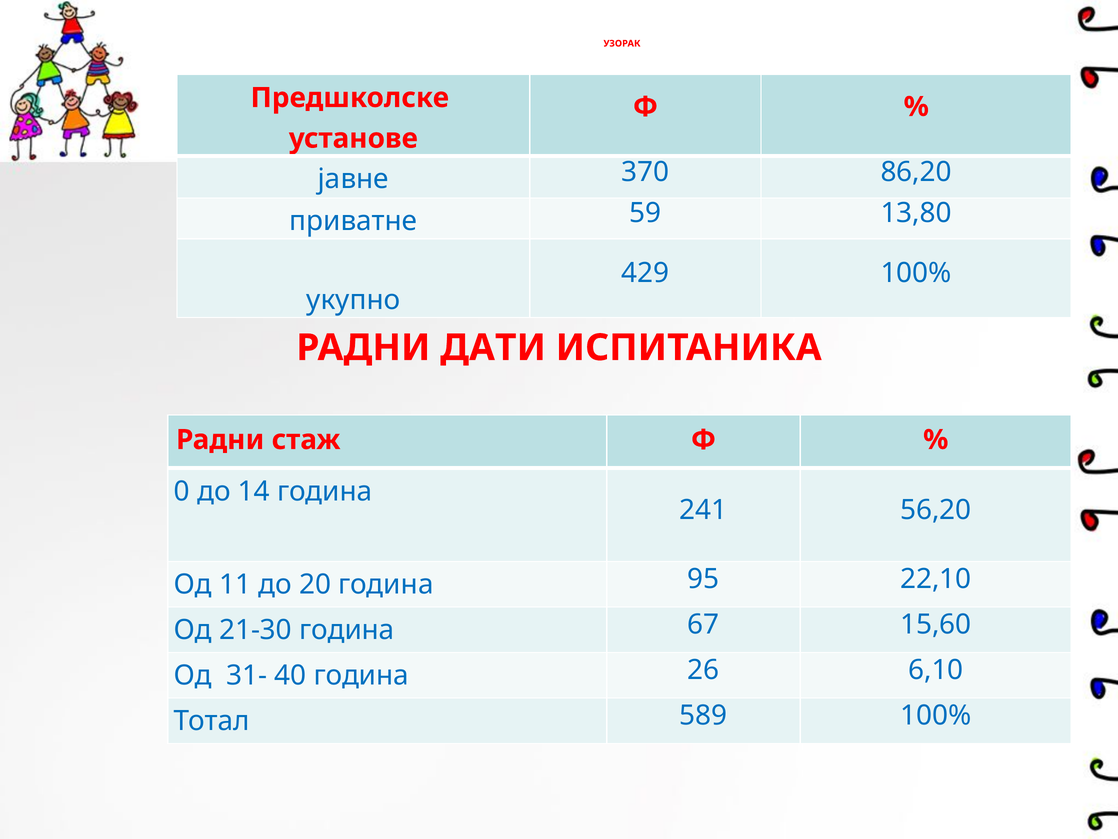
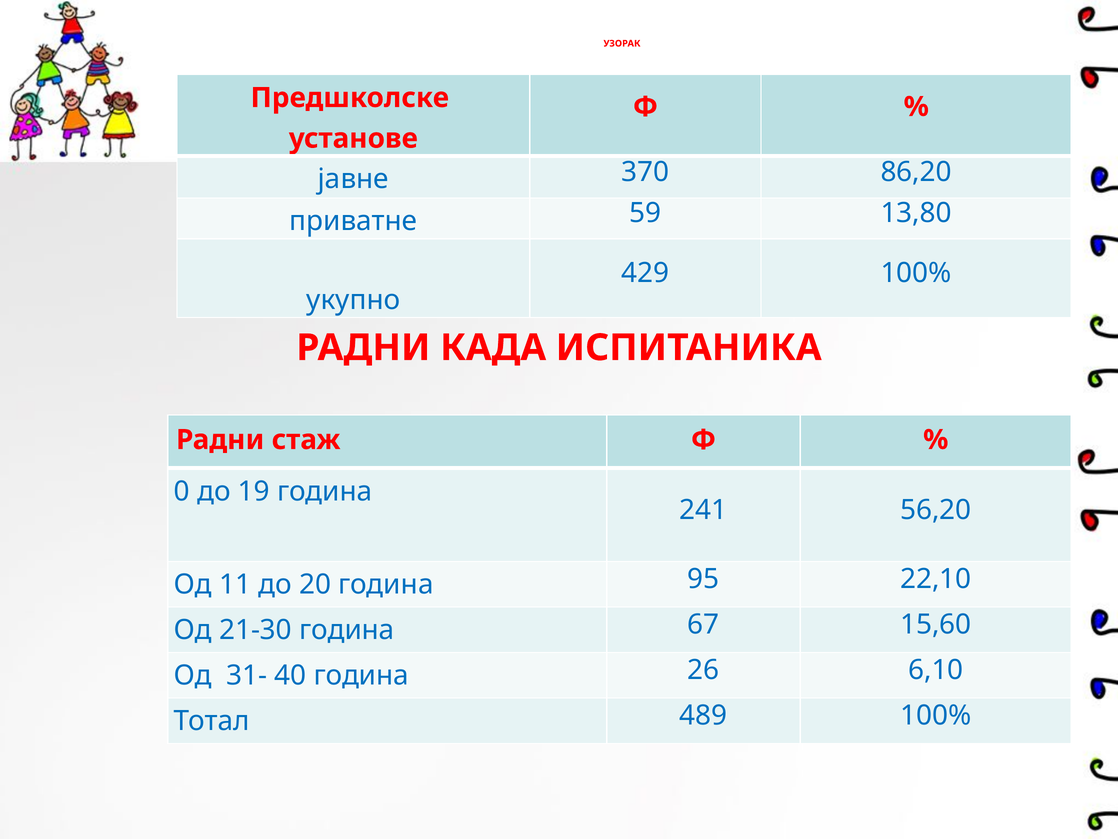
ДАТИ: ДАТИ -> КАДА (493, 348)
14: 14 -> 19 (254, 491)
589: 589 -> 489 (703, 715)
